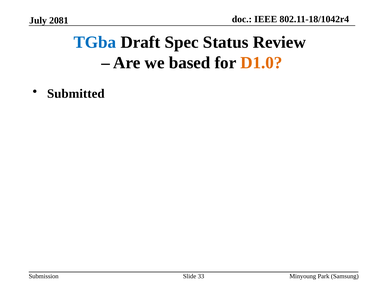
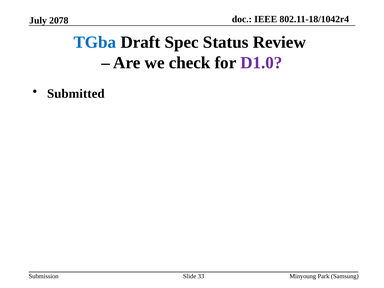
2081: 2081 -> 2078 (59, 20)
based: based -> check (190, 63)
D1.0 colour: orange -> purple (261, 63)
